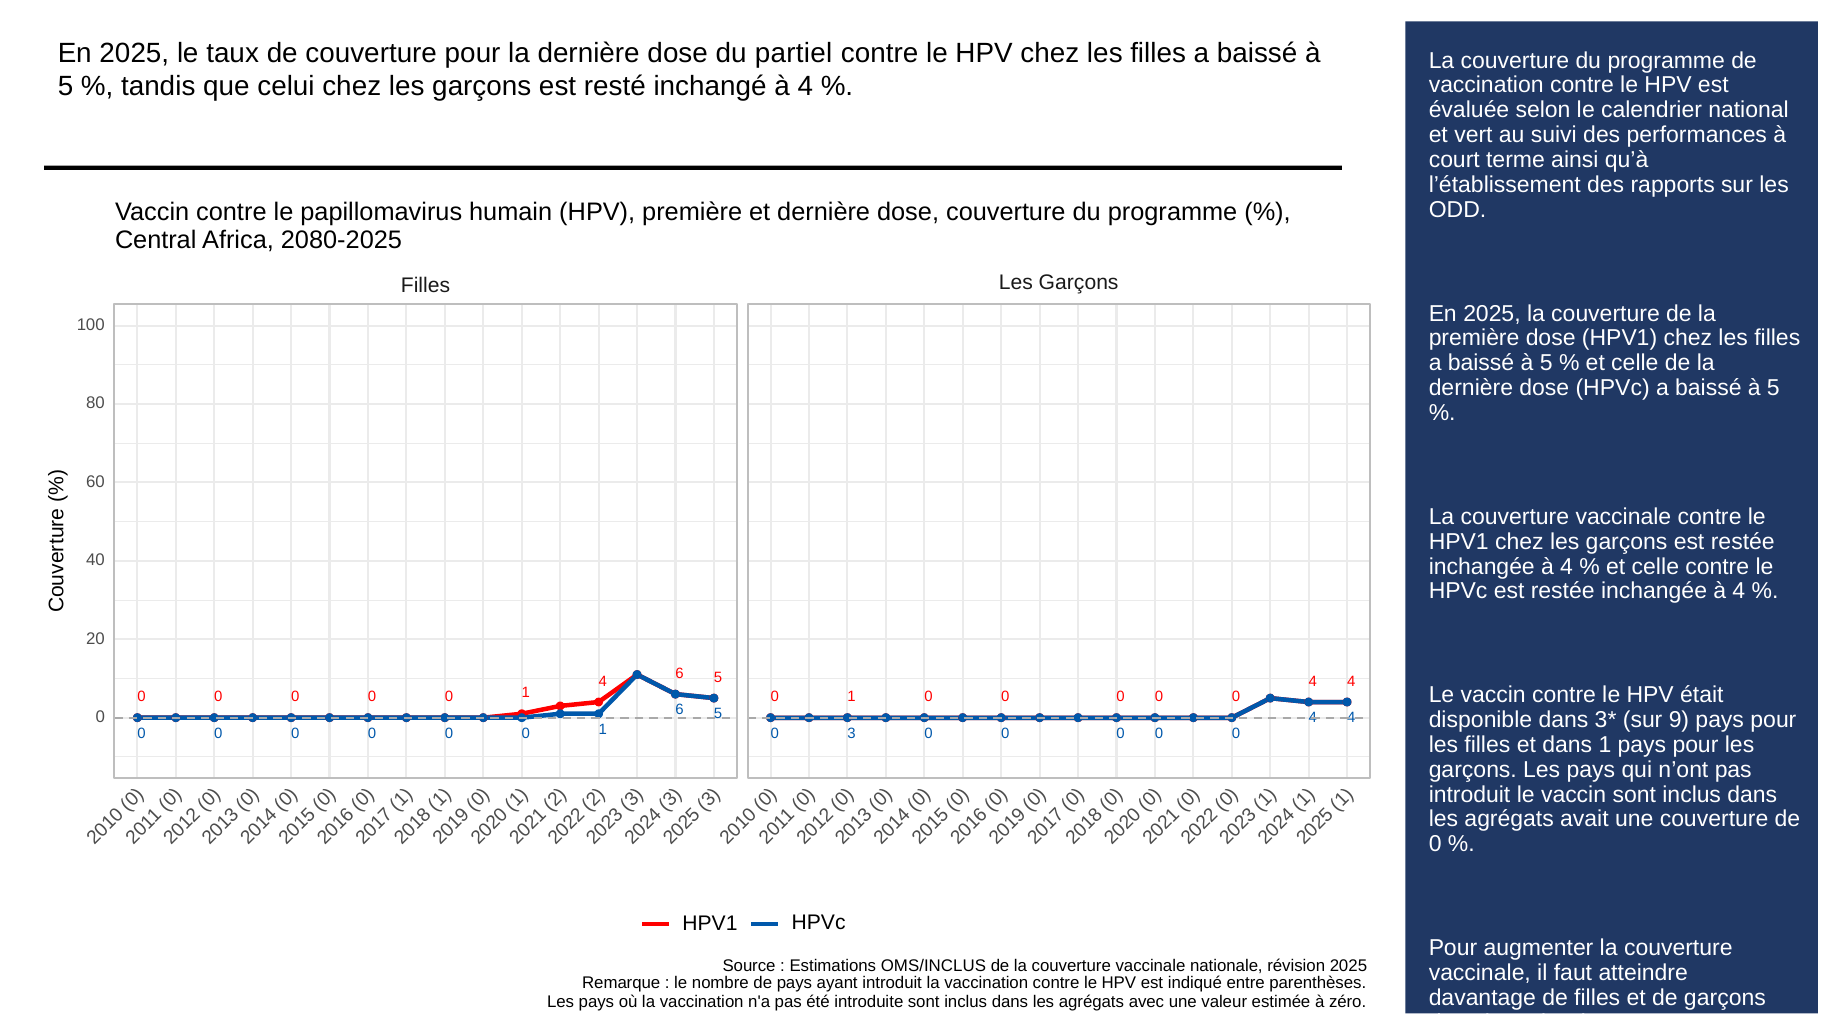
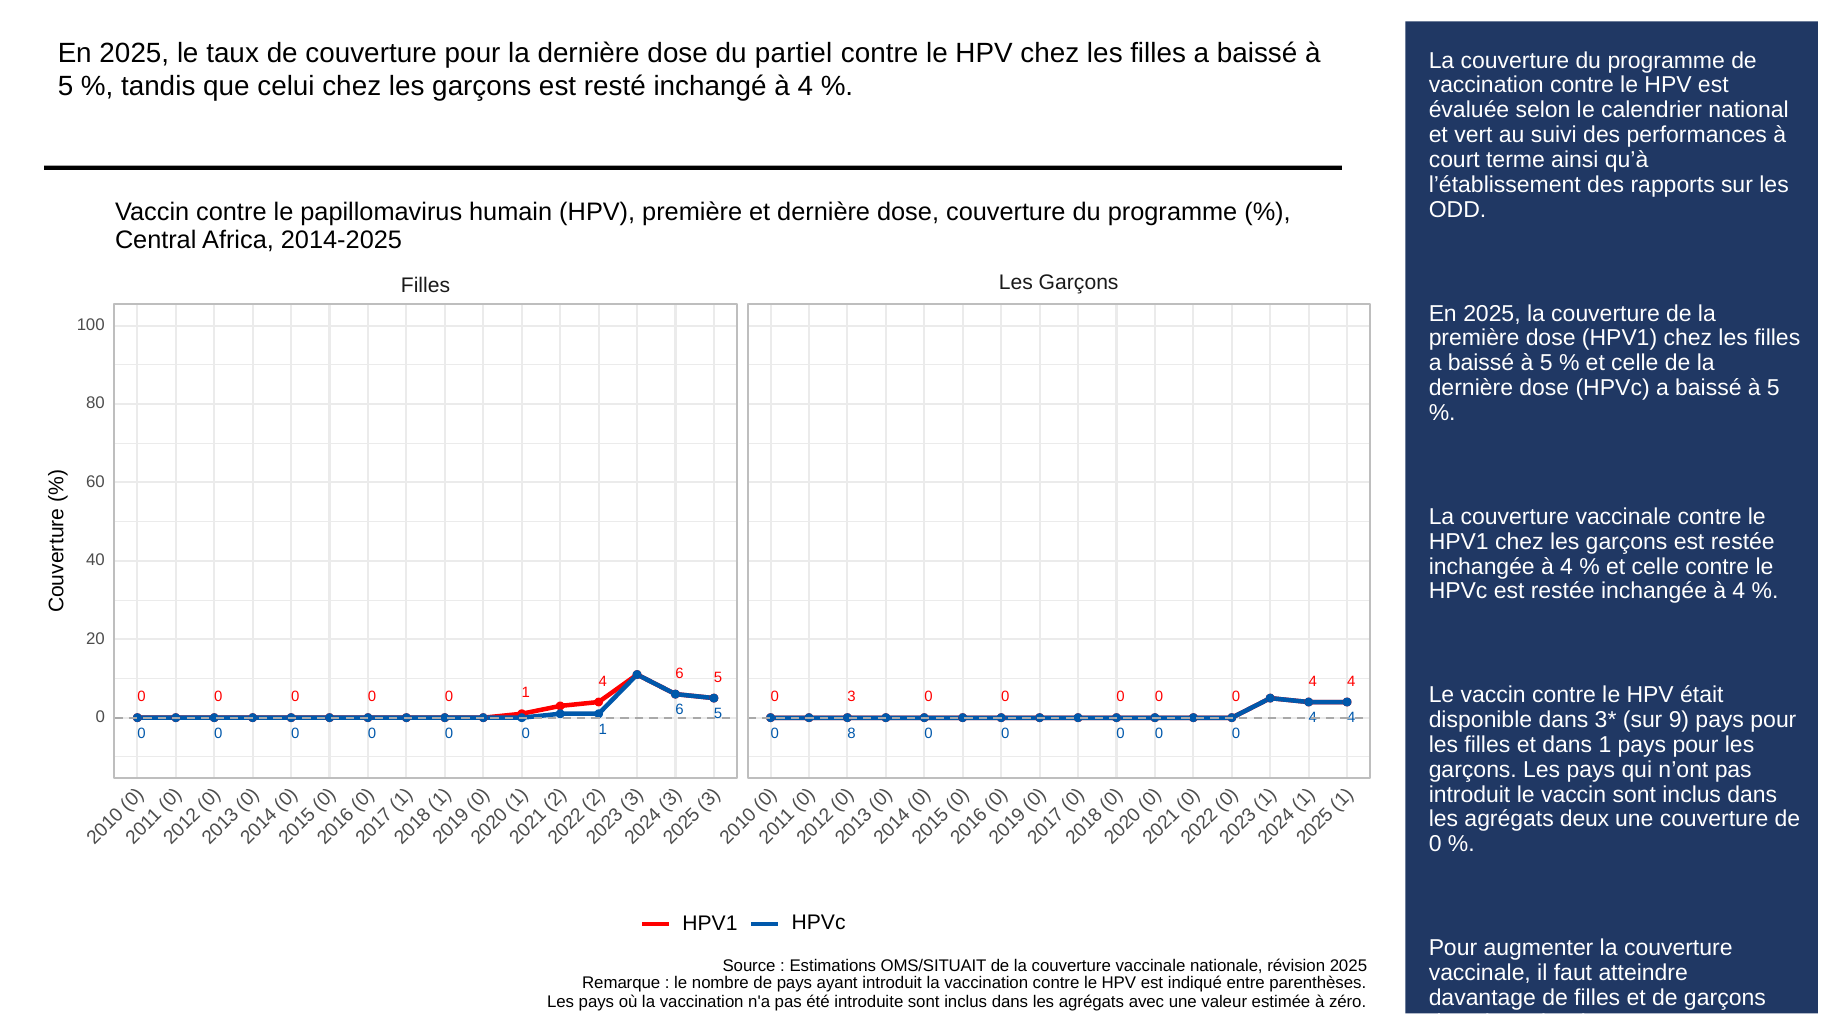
2080-2025: 2080-2025 -> 2014-2025 (341, 240)
1: 1 -> 3 (852, 697)
0 3: 3 -> 8 (852, 734)
avait: avait -> deux (1585, 820)
OMS/INCLUS: OMS/INCLUS -> OMS/SITUAIT (934, 966)
